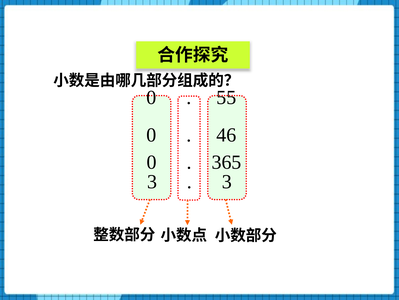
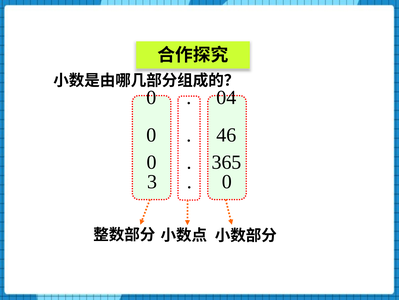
55: 55 -> 04 (226, 97)
3: 3 -> 0 (227, 181)
